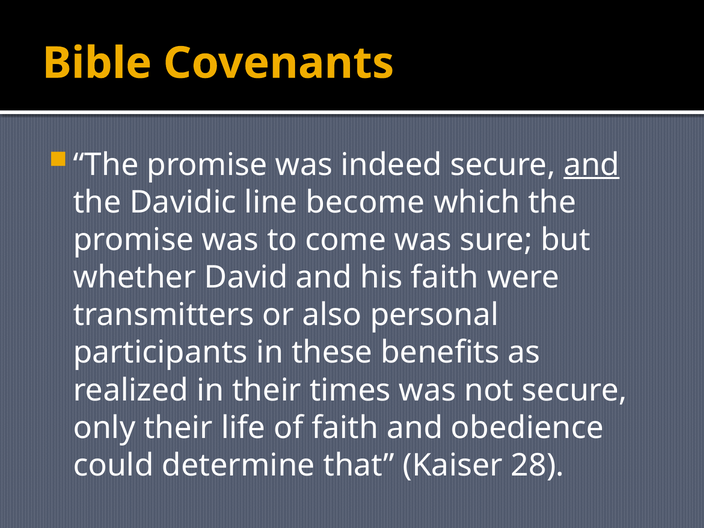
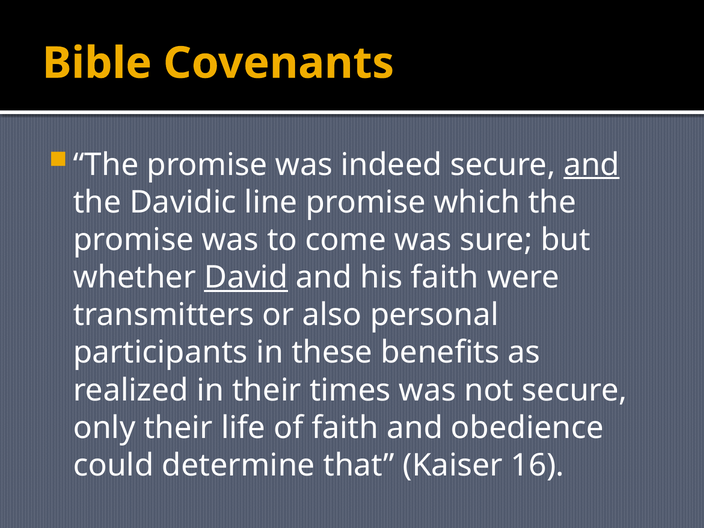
line become: become -> promise (366, 202)
David underline: none -> present (246, 277)
28: 28 -> 16 (538, 465)
